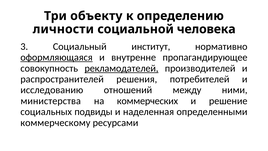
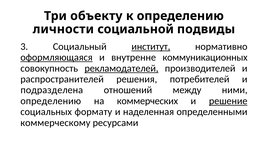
человека: человека -> подвиды (206, 29)
институт underline: none -> present (151, 46)
пропагандирующее: пропагандирующее -> коммуникационных (205, 57)
исследованию: исследованию -> подразделена (52, 90)
министерства: министерства -> определению (51, 101)
решение underline: none -> present (228, 101)
подвиды: подвиды -> формату (93, 112)
